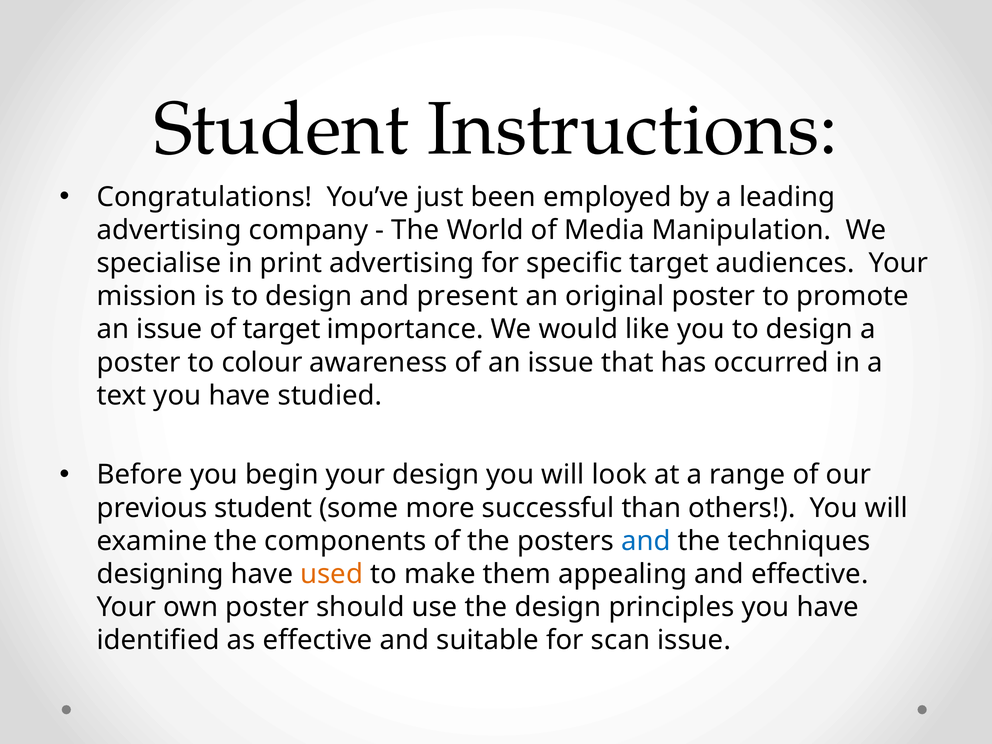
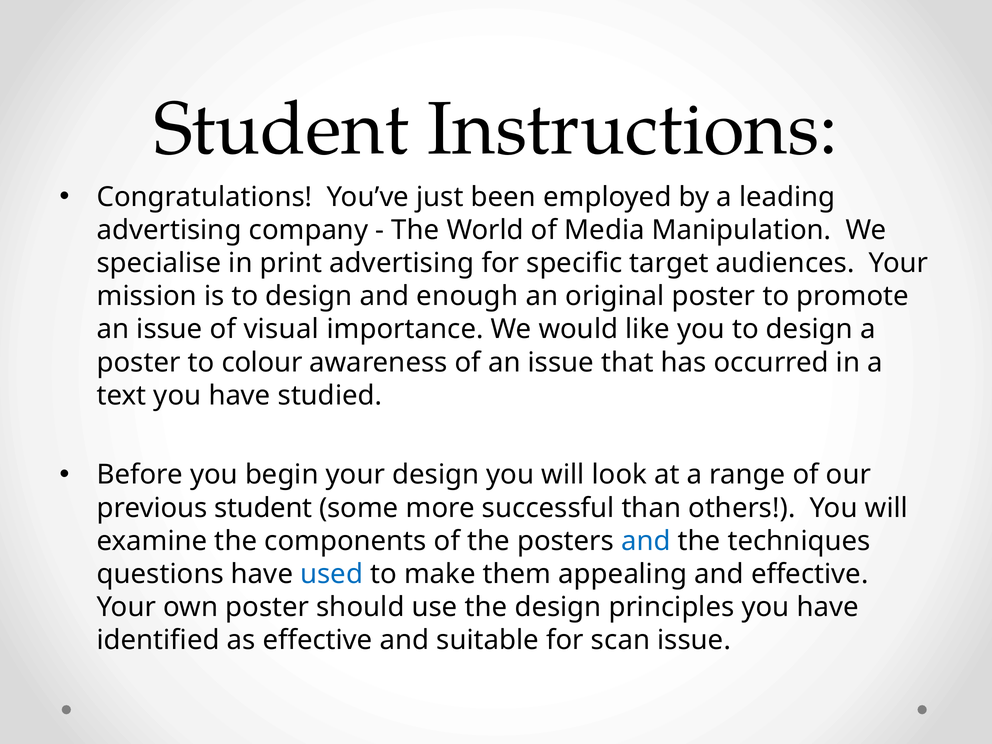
present: present -> enough (467, 296)
of target: target -> visual (281, 329)
designing: designing -> questions (160, 574)
used colour: orange -> blue (332, 574)
